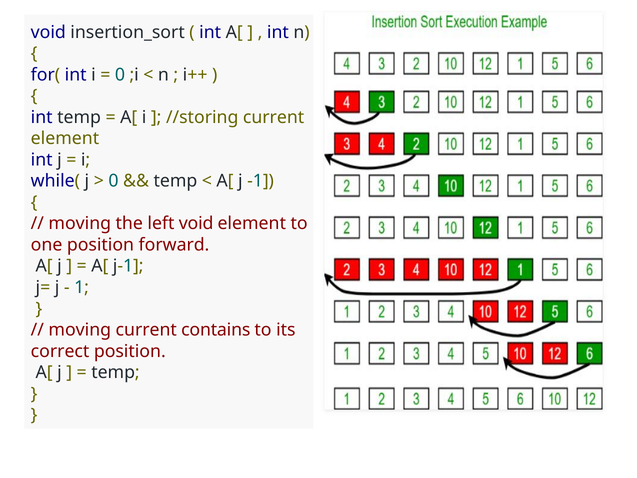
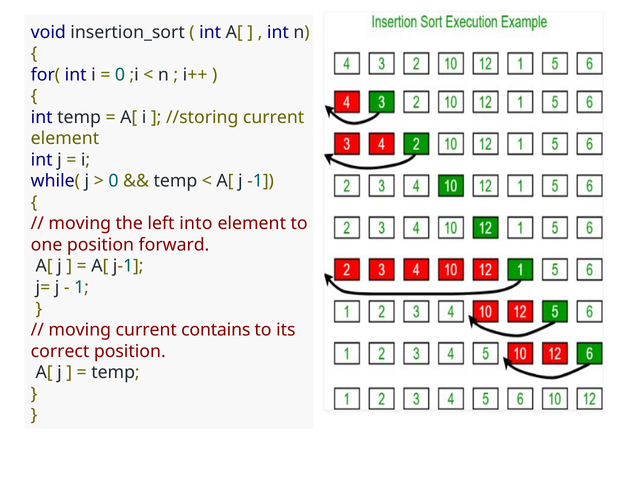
left void: void -> into (196, 224)
